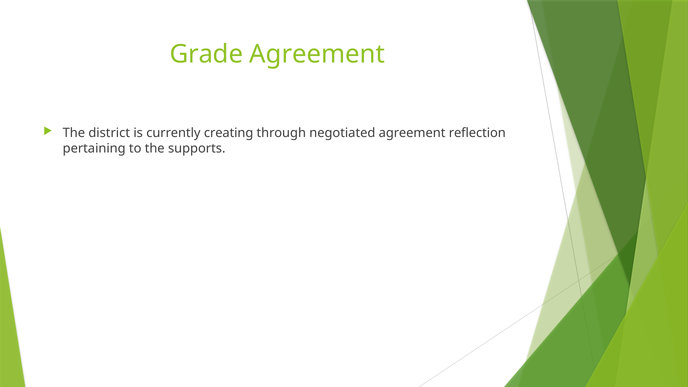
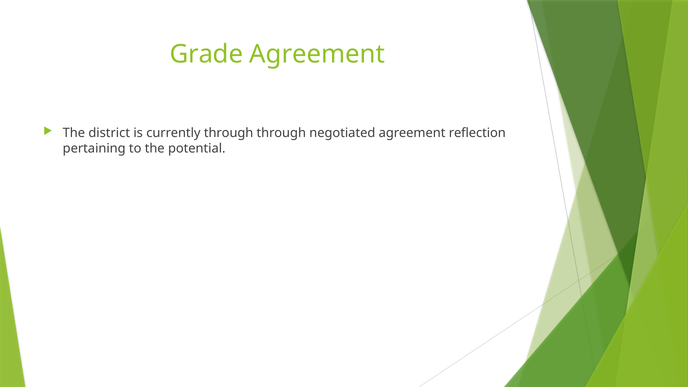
currently creating: creating -> through (229, 133)
supports: supports -> potential (197, 149)
